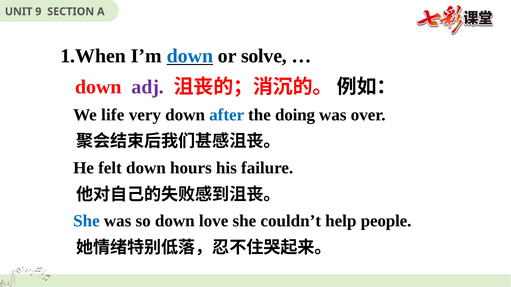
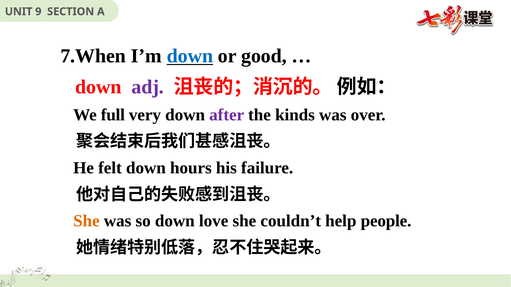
1.When: 1.When -> 7.When (93, 56)
solve: solve -> good (264, 56)
life: life -> full (113, 115)
after colour: blue -> purple (227, 115)
doing: doing -> kinds (295, 115)
She colour: blue -> orange (86, 221)
